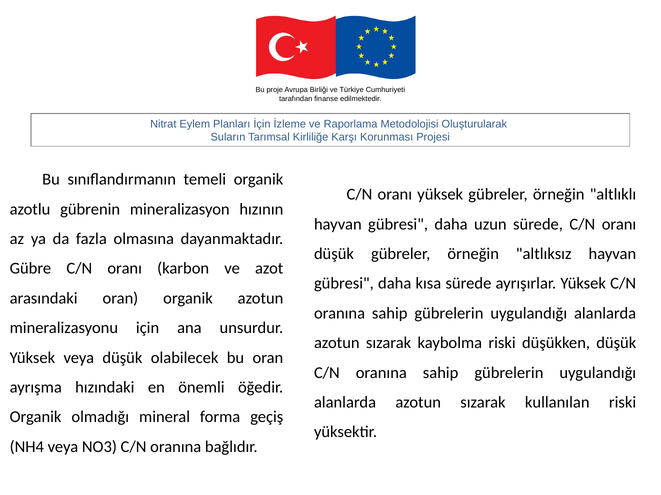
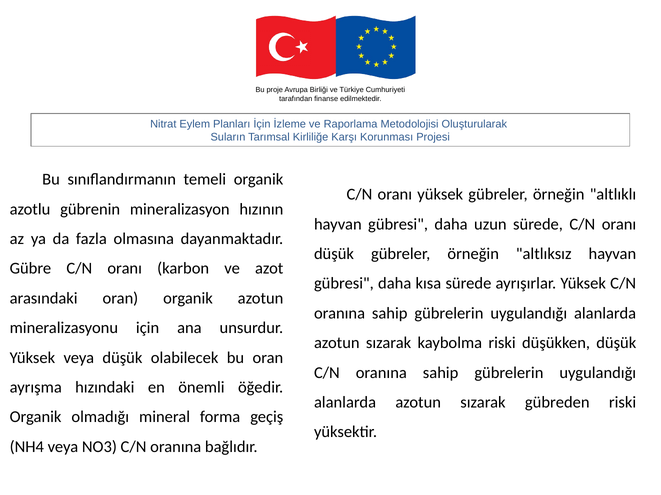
kullanılan: kullanılan -> gübreden (557, 403)
